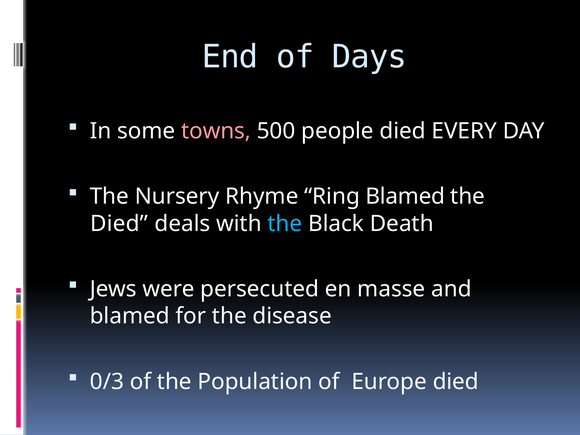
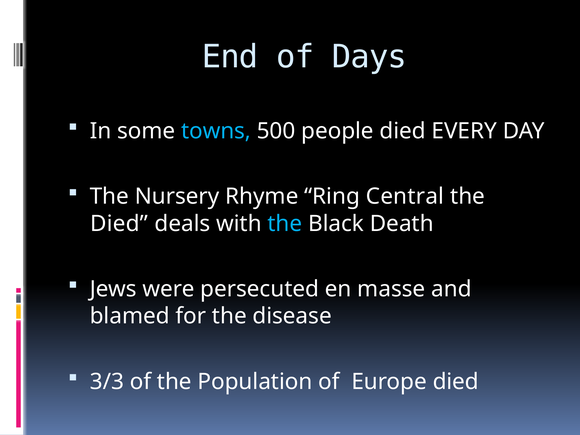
towns colour: pink -> light blue (216, 131)
Ring Blamed: Blamed -> Central (405, 197)
0/3: 0/3 -> 3/3 (107, 382)
